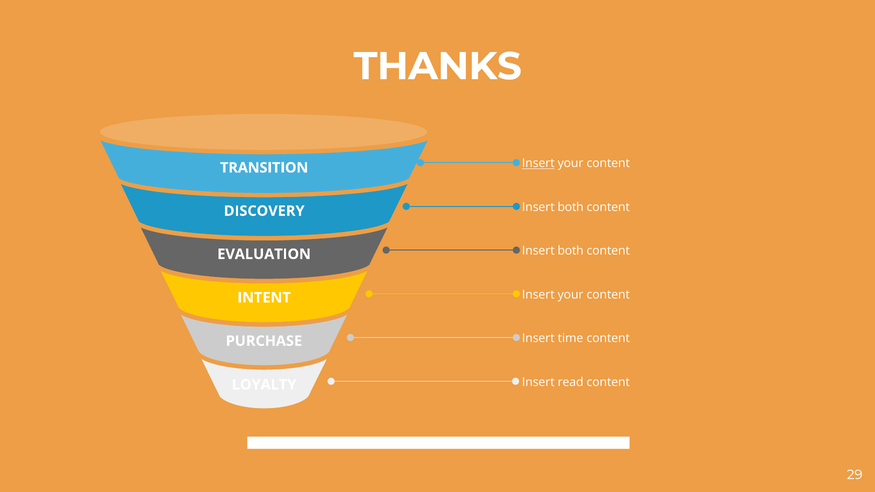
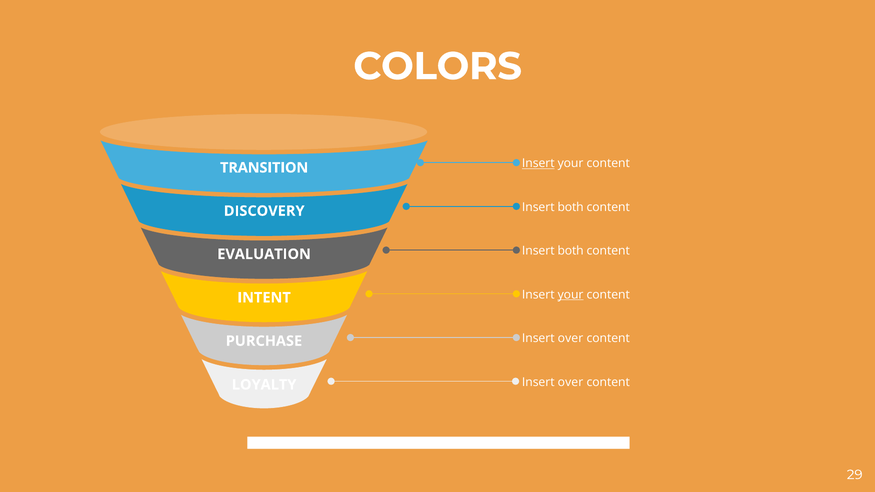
THANKS: THANKS -> COLORS (438, 66)
your underline: none -> present (571, 295)
time: time -> over (570, 339)
read: read -> over (570, 382)
